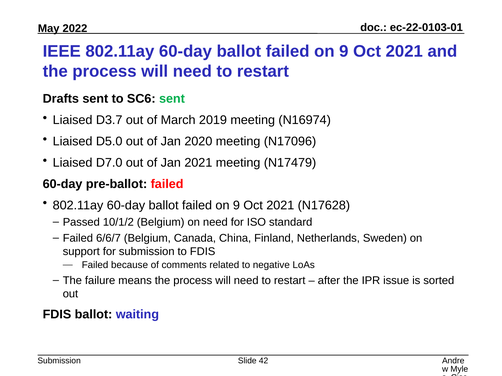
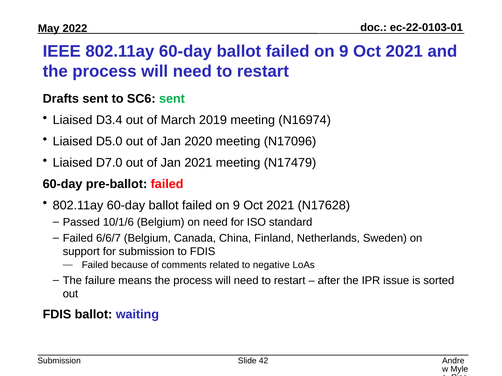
D3.7: D3.7 -> D3.4 (109, 120)
10/1/2: 10/1/2 -> 10/1/6 (118, 222)
